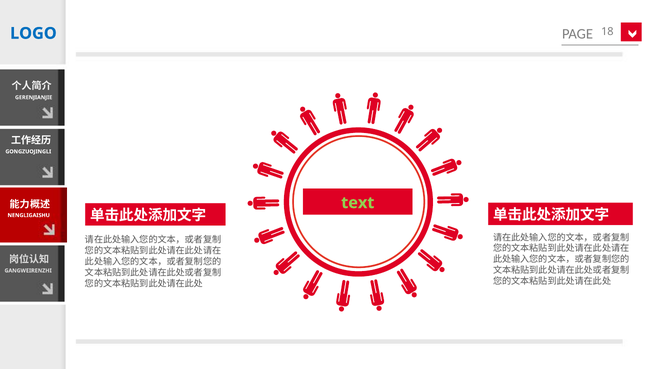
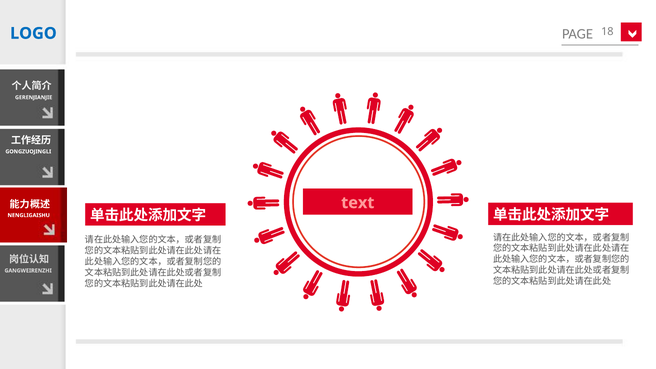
text colour: light green -> pink (358, 203)
